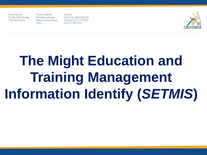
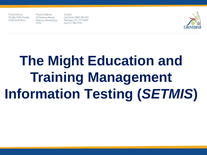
Identify: Identify -> Testing (109, 94)
